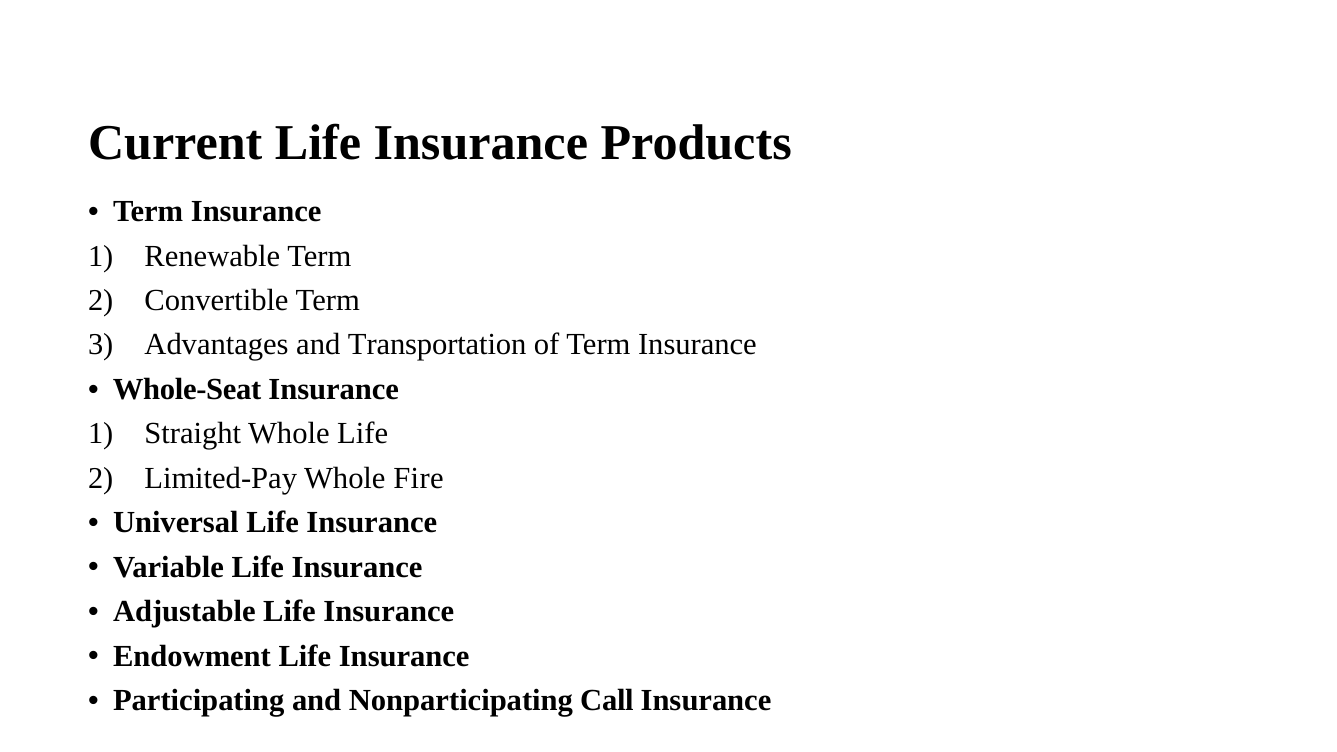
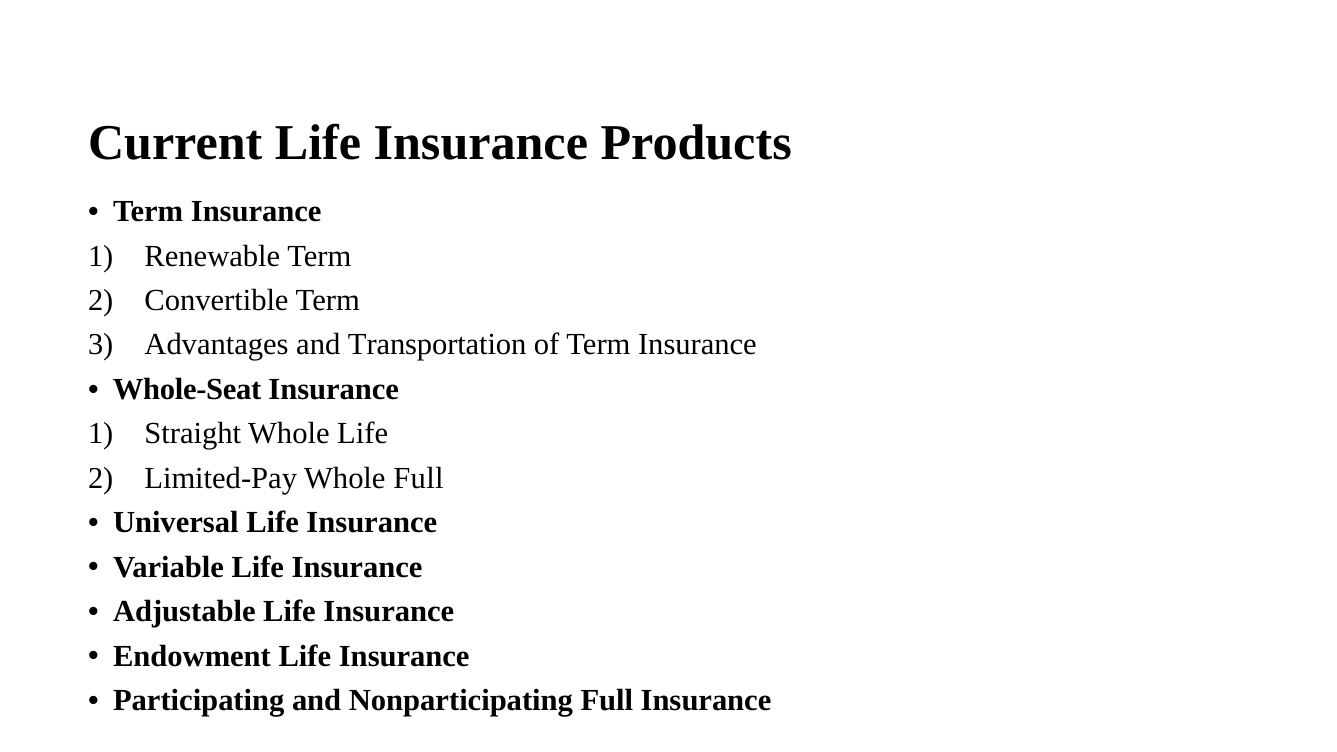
Whole Fire: Fire -> Full (418, 478)
Nonparticipating Call: Call -> Full (607, 700)
